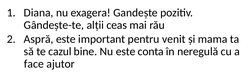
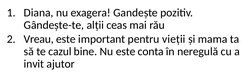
Aspră: Aspră -> Vreau (39, 39)
venit: venit -> vieții (174, 39)
face: face -> invit (34, 64)
